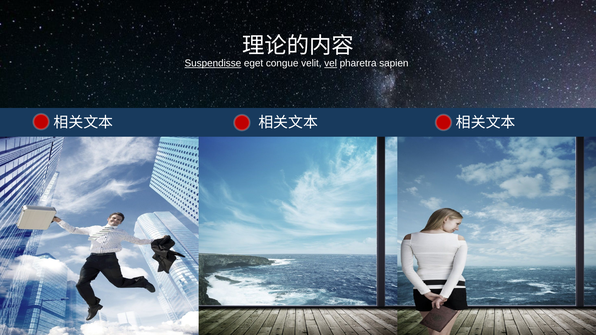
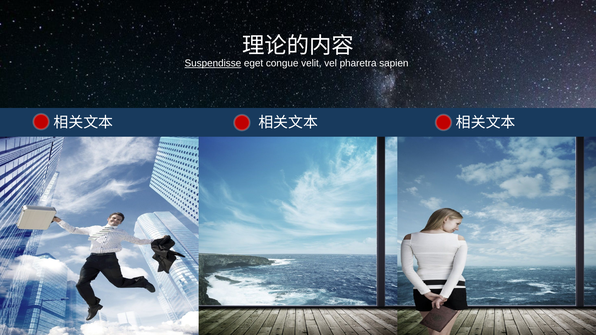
vel underline: present -> none (331, 63)
